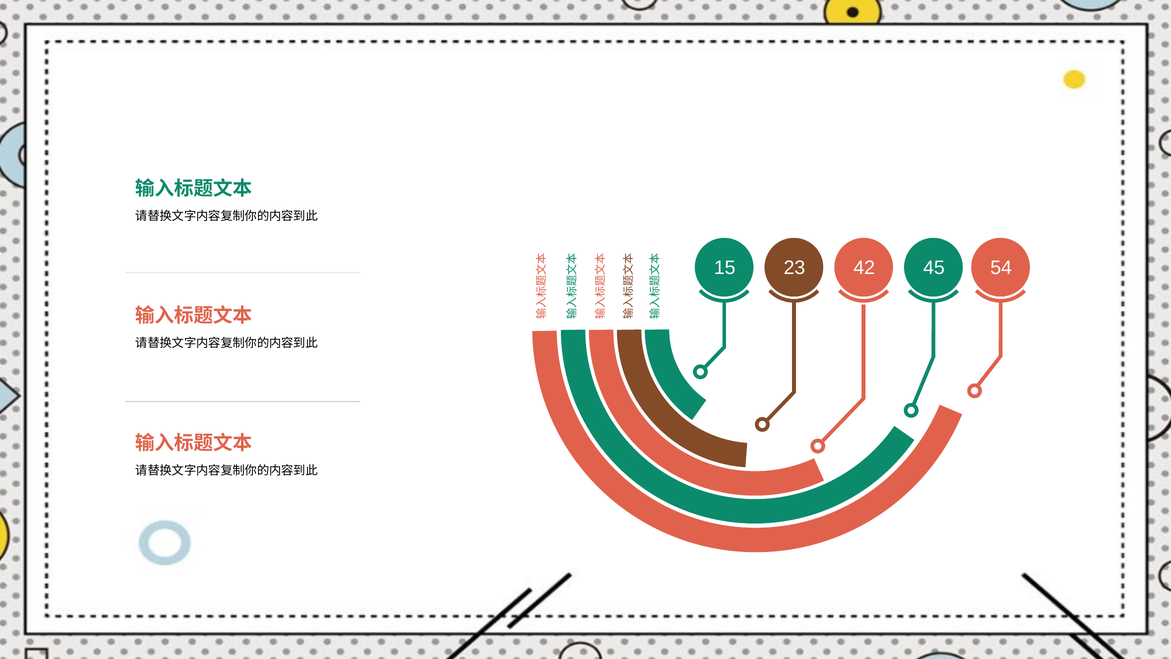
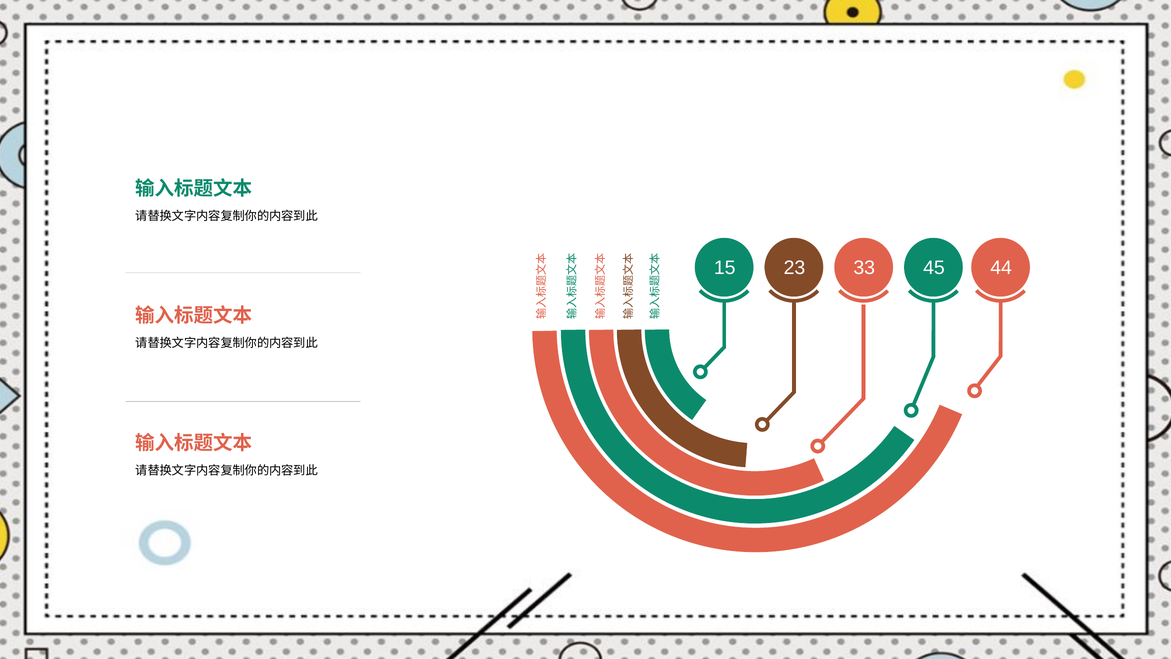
42: 42 -> 33 (864, 268)
54: 54 -> 44 (1001, 268)
